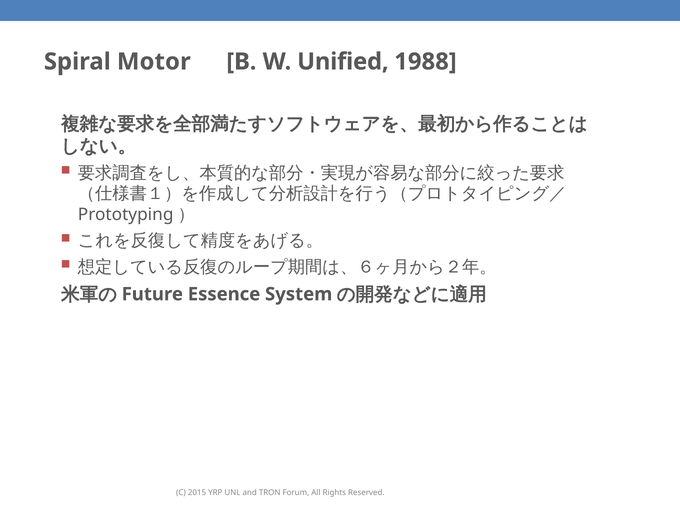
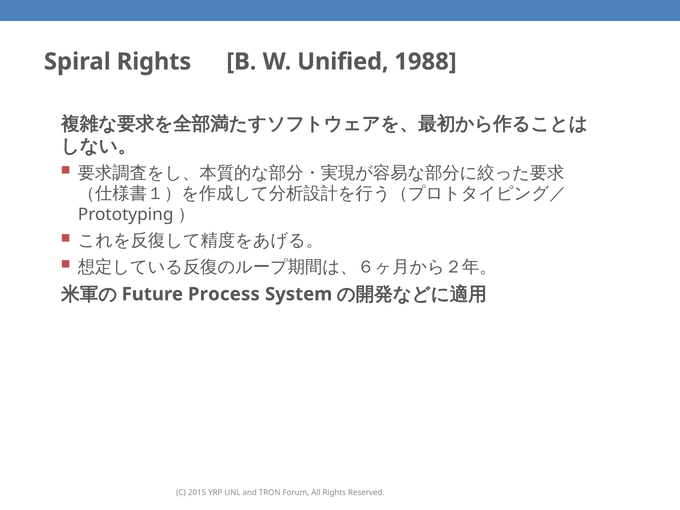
Spiral Motor: Motor -> Rights (154, 62)
Essence: Essence -> Process (224, 294)
